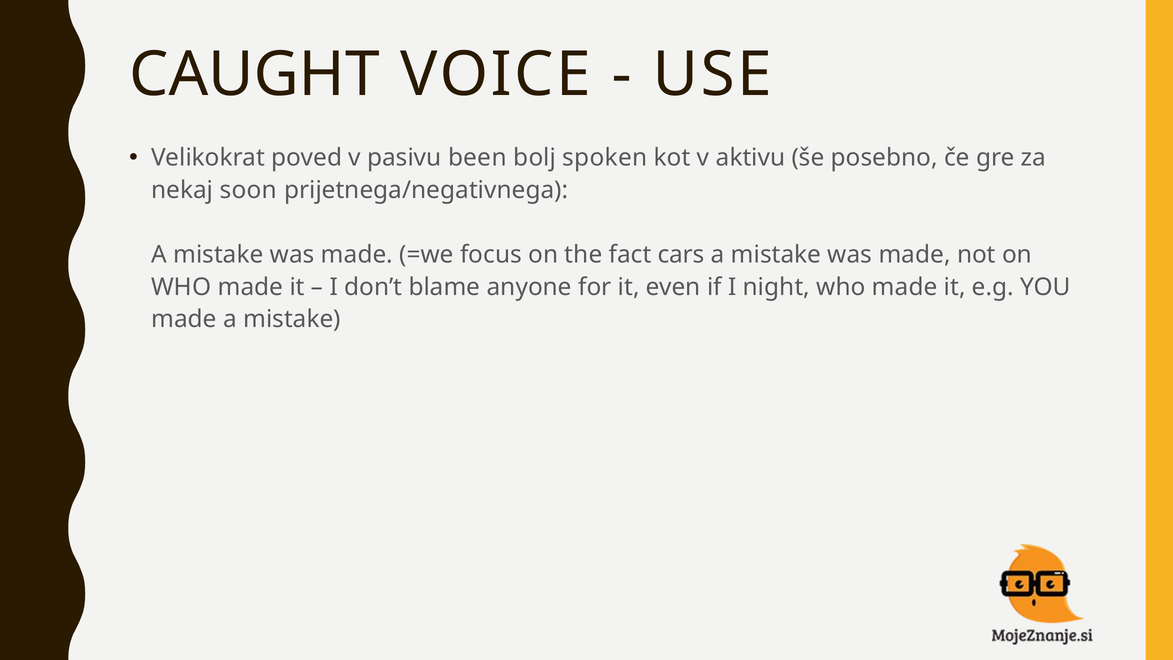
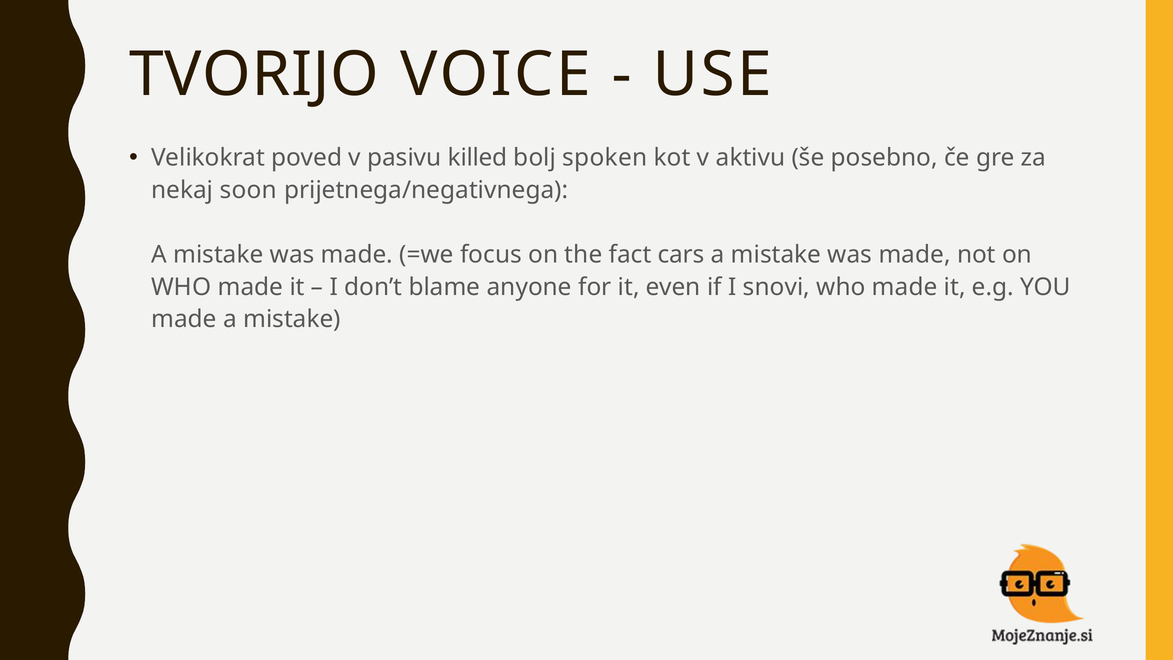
CAUGHT: CAUGHT -> TVORIJO (254, 74)
been: been -> killed (478, 158)
night: night -> snovi (776, 287)
